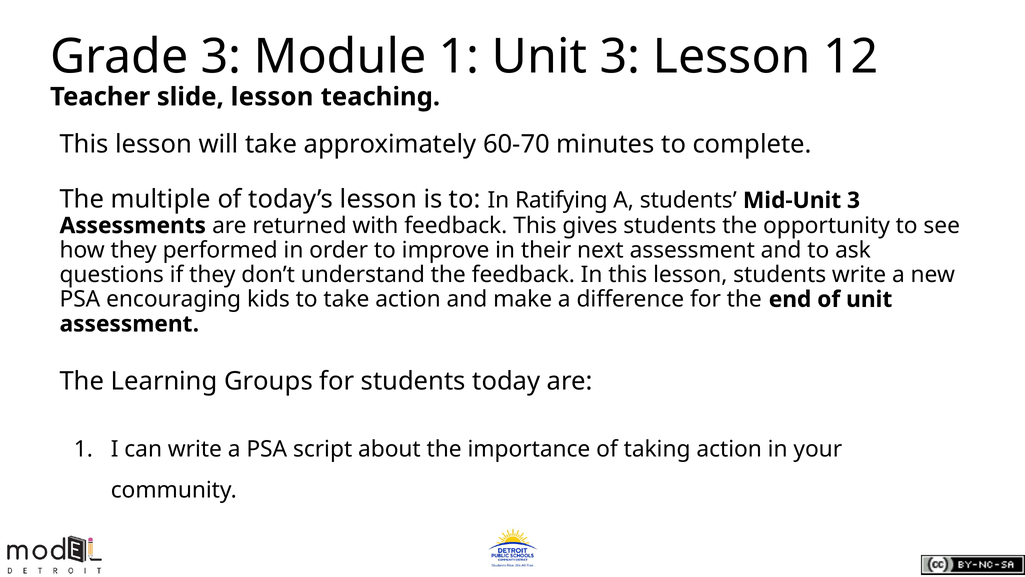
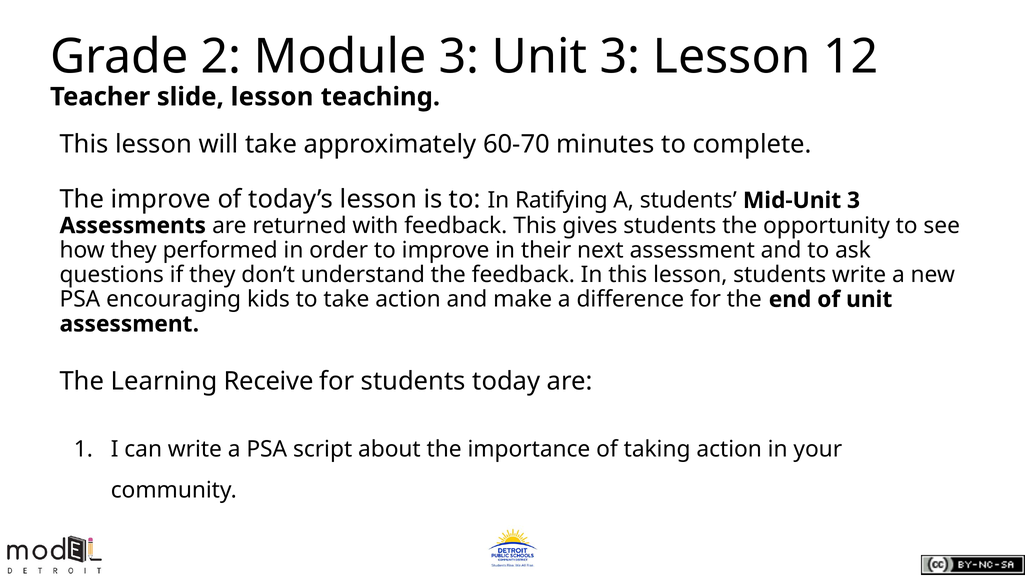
Grade 3: 3 -> 2 (221, 57)
Module 1: 1 -> 3 (459, 57)
The multiple: multiple -> improve (161, 199)
Groups: Groups -> Receive (269, 381)
